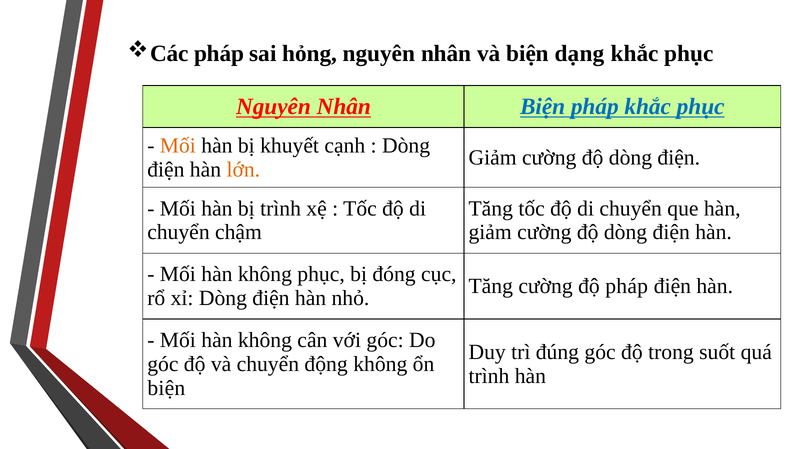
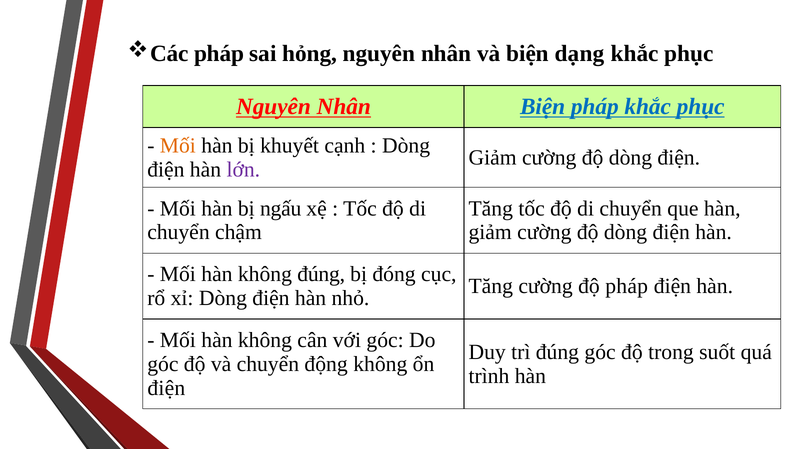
lớn colour: orange -> purple (243, 169)
bị trình: trình -> ngấu (281, 208)
không phục: phục -> đúng (321, 274)
biện: biện -> điện (166, 388)
